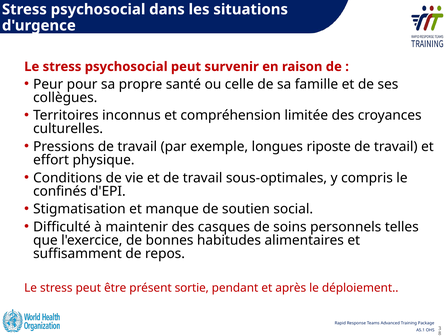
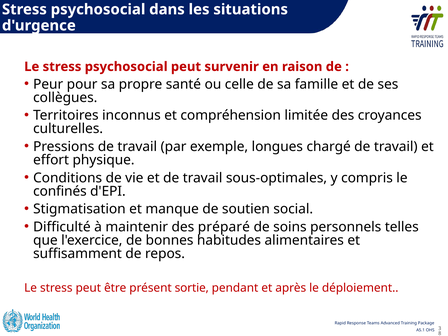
riposte: riposte -> chargé (329, 147)
casques: casques -> préparé (224, 227)
